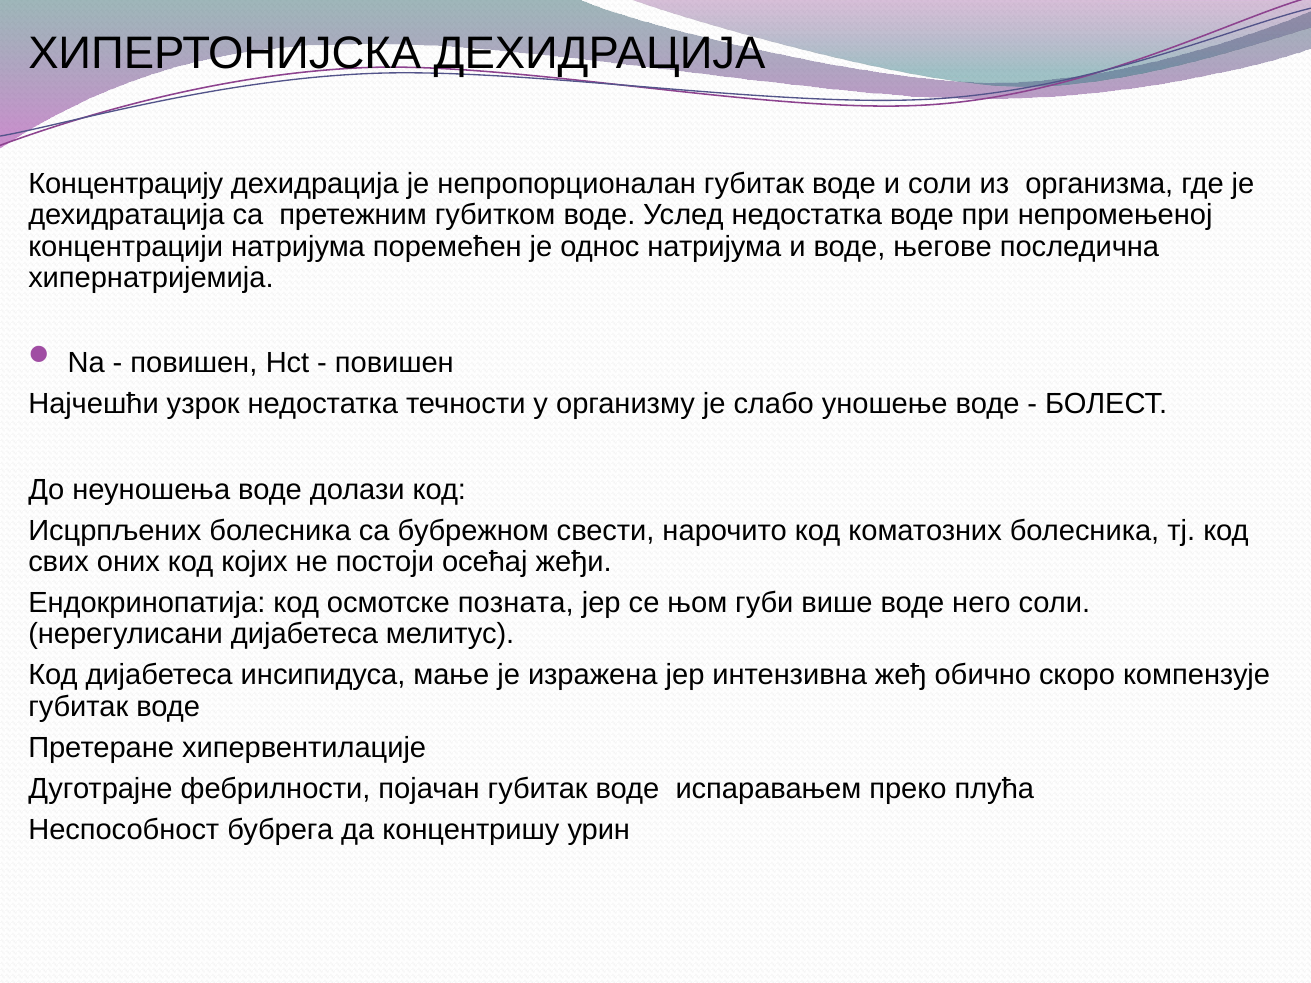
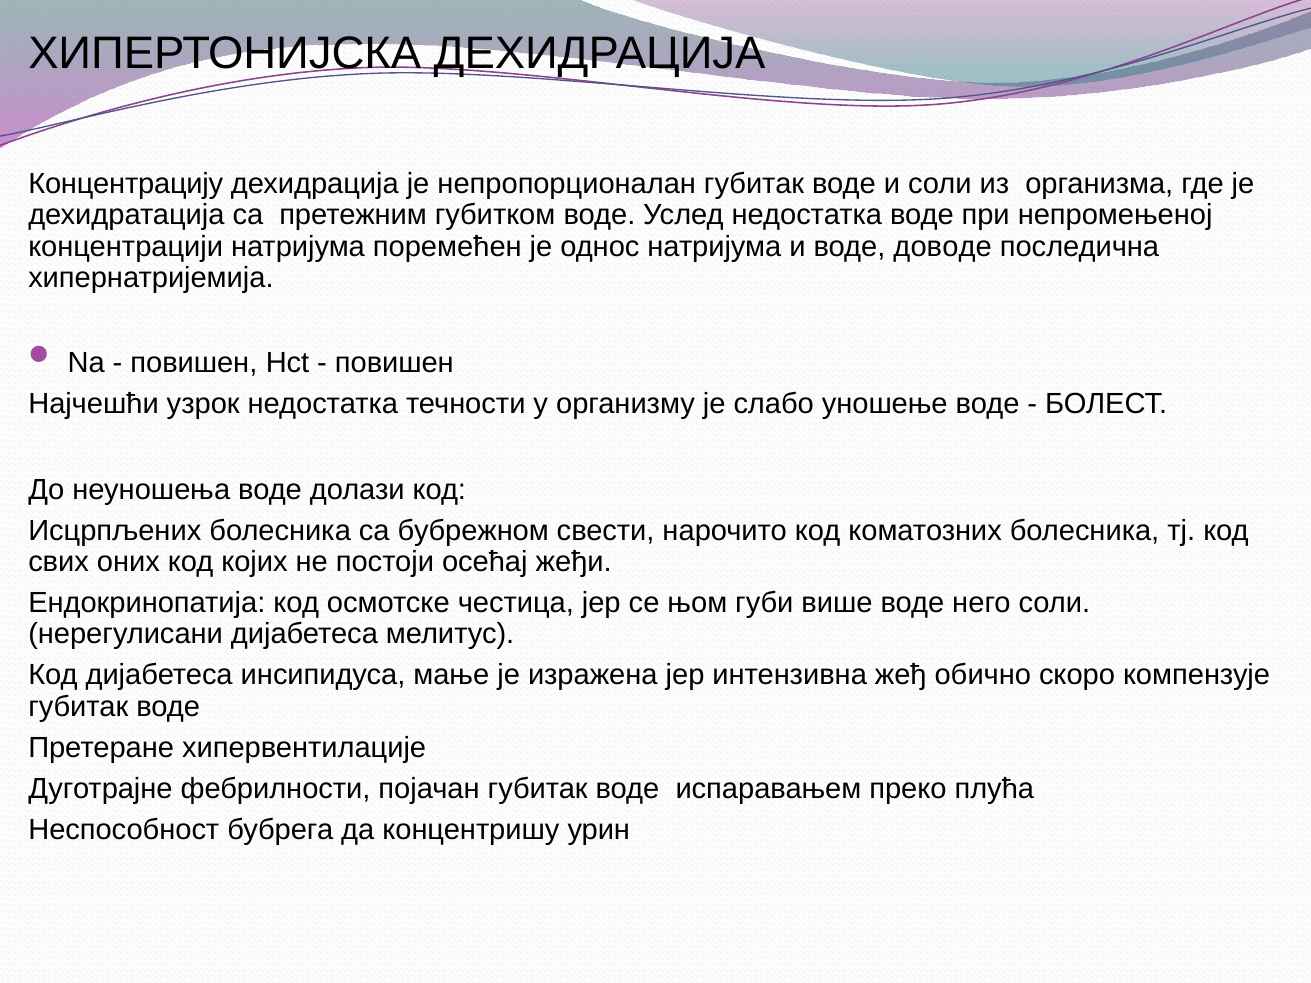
његове: његове -> доводе (943, 247)
позната: позната -> честица (516, 603)
